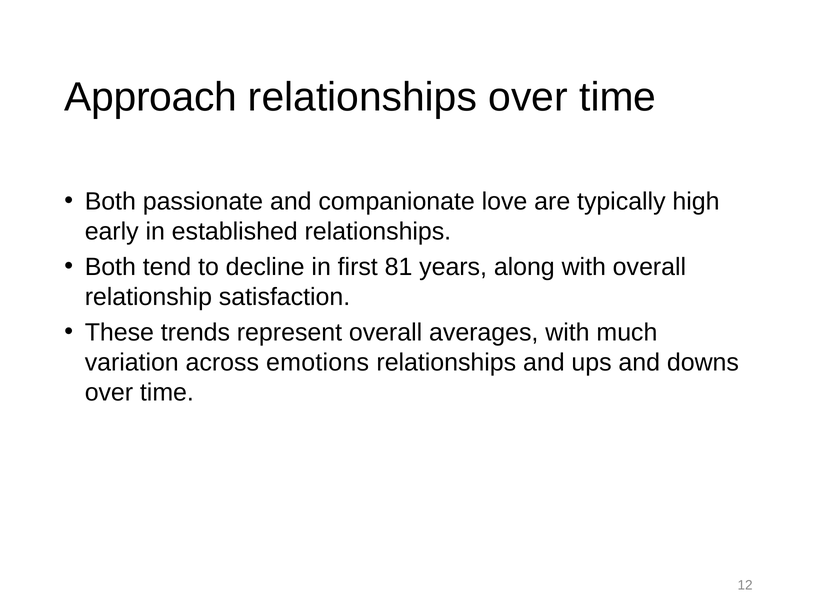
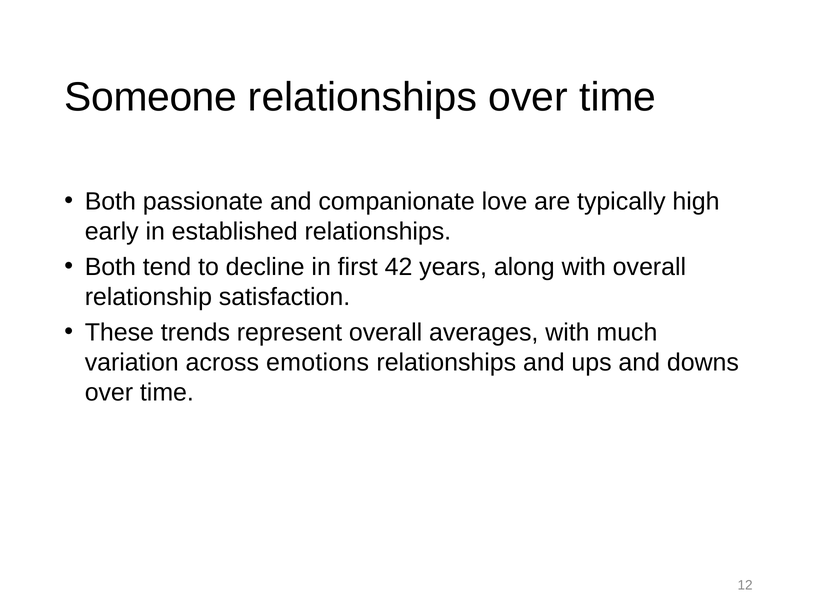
Approach: Approach -> Someone (151, 97)
81: 81 -> 42 (399, 267)
